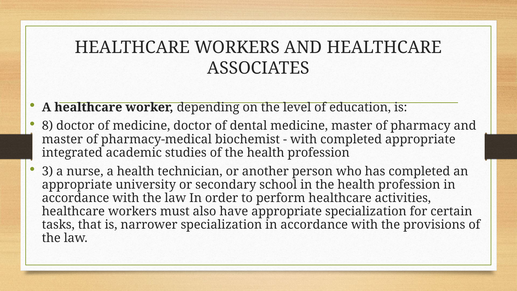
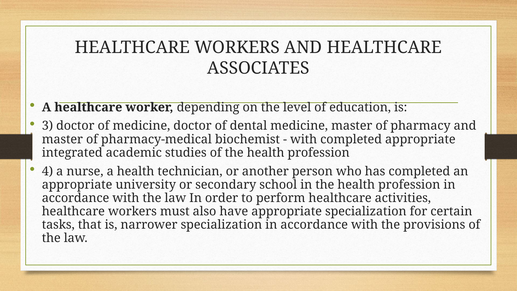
8: 8 -> 3 (47, 126)
3: 3 -> 4 (47, 171)
